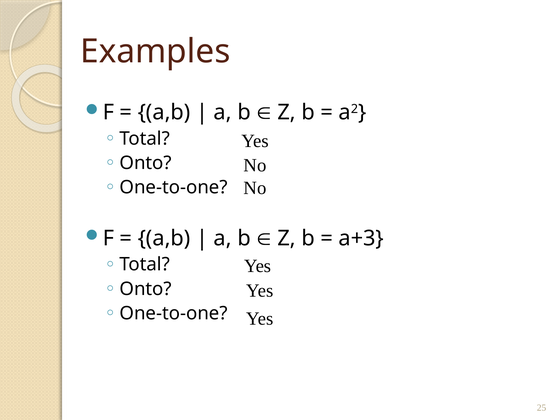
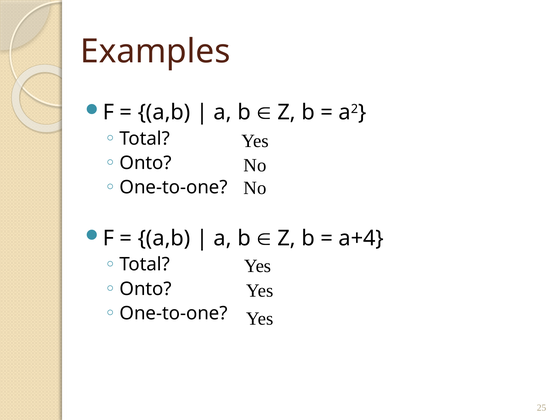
a+3: a+3 -> a+4 (361, 238)
